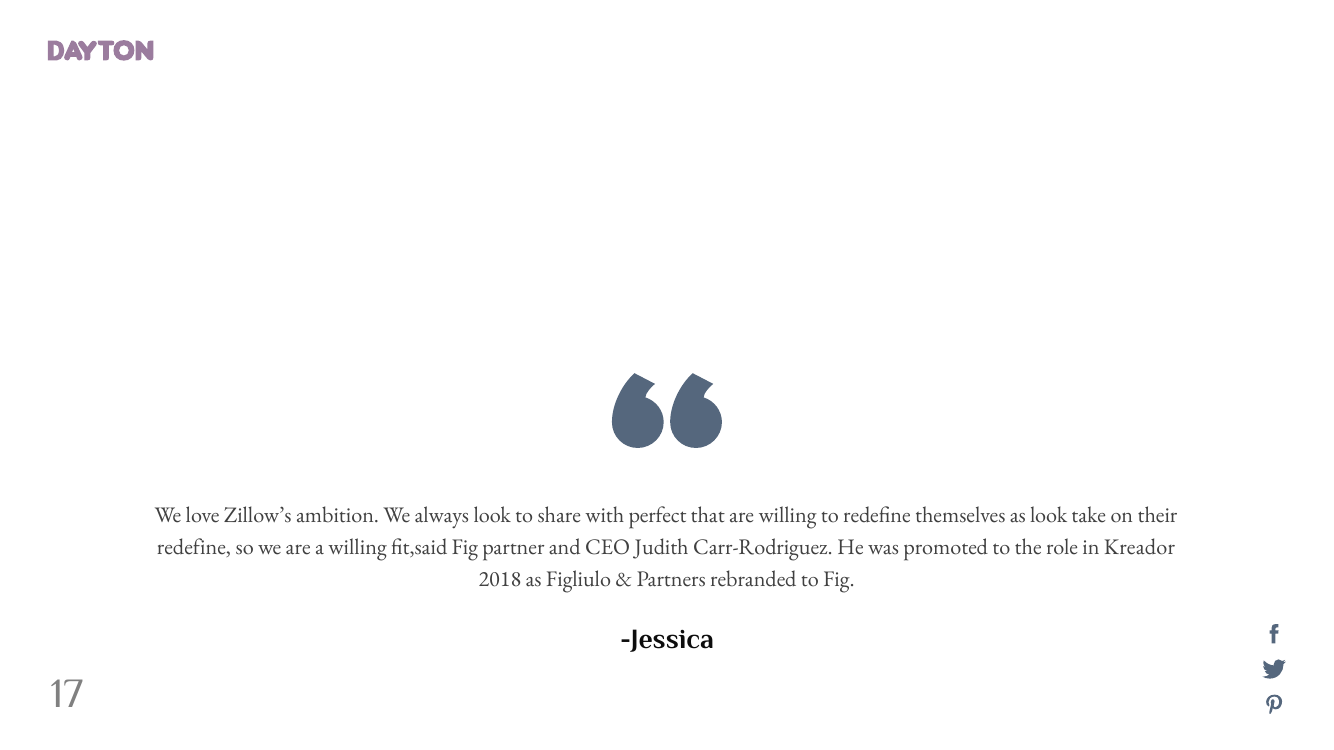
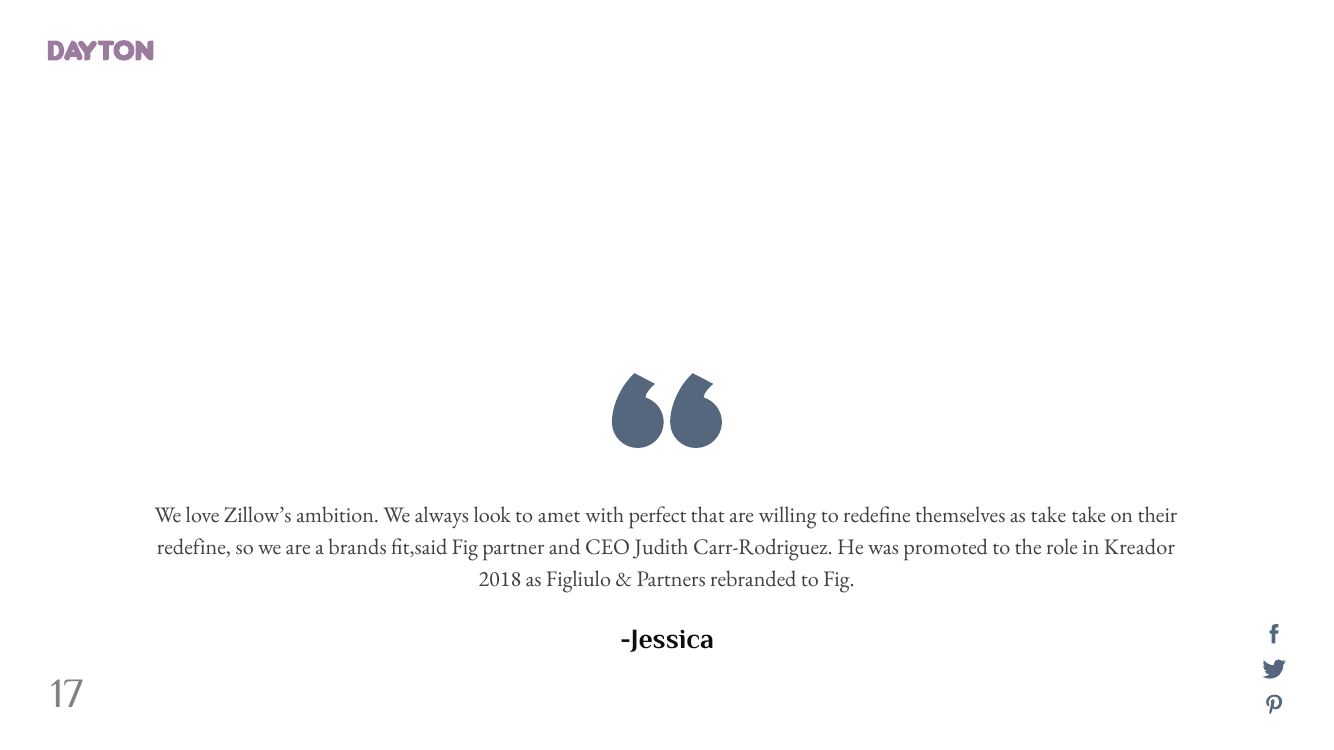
share: share -> amet (559, 516)
as look: look -> take (1048, 516)
a willing: willing -> brands (358, 548)
